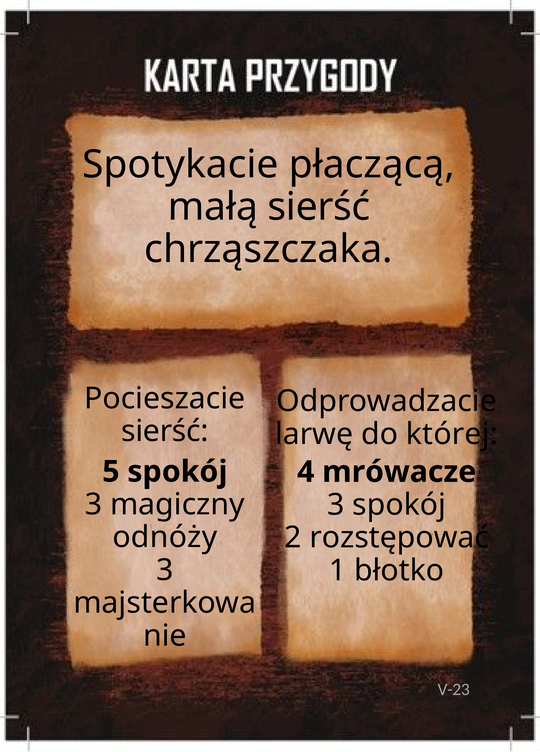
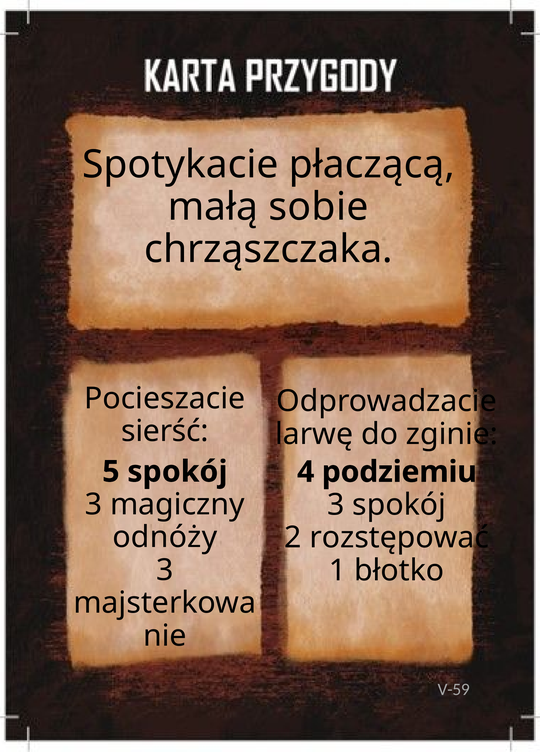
małą sierść: sierść -> sobie (319, 207)
której: której -> zginie (452, 434)
mrówacze: mrówacze -> podziemiu (399, 471)
V-23: V-23 -> V-59 (454, 689)
